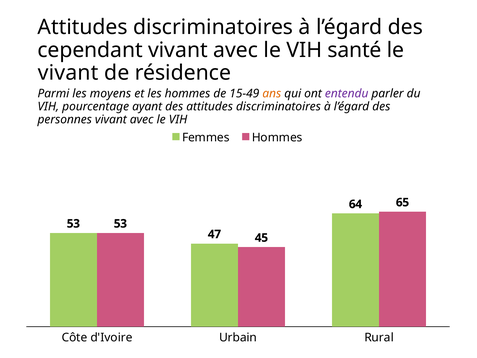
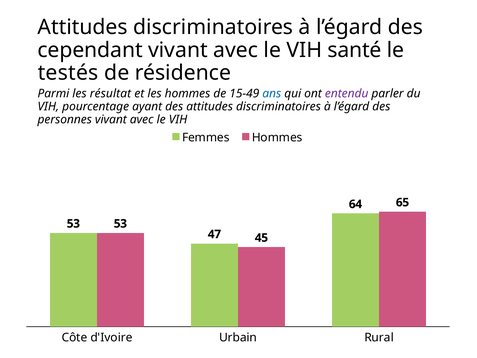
vivant: vivant -> testés (68, 73)
moyens: moyens -> résultat (110, 94)
ans colour: orange -> blue (272, 94)
